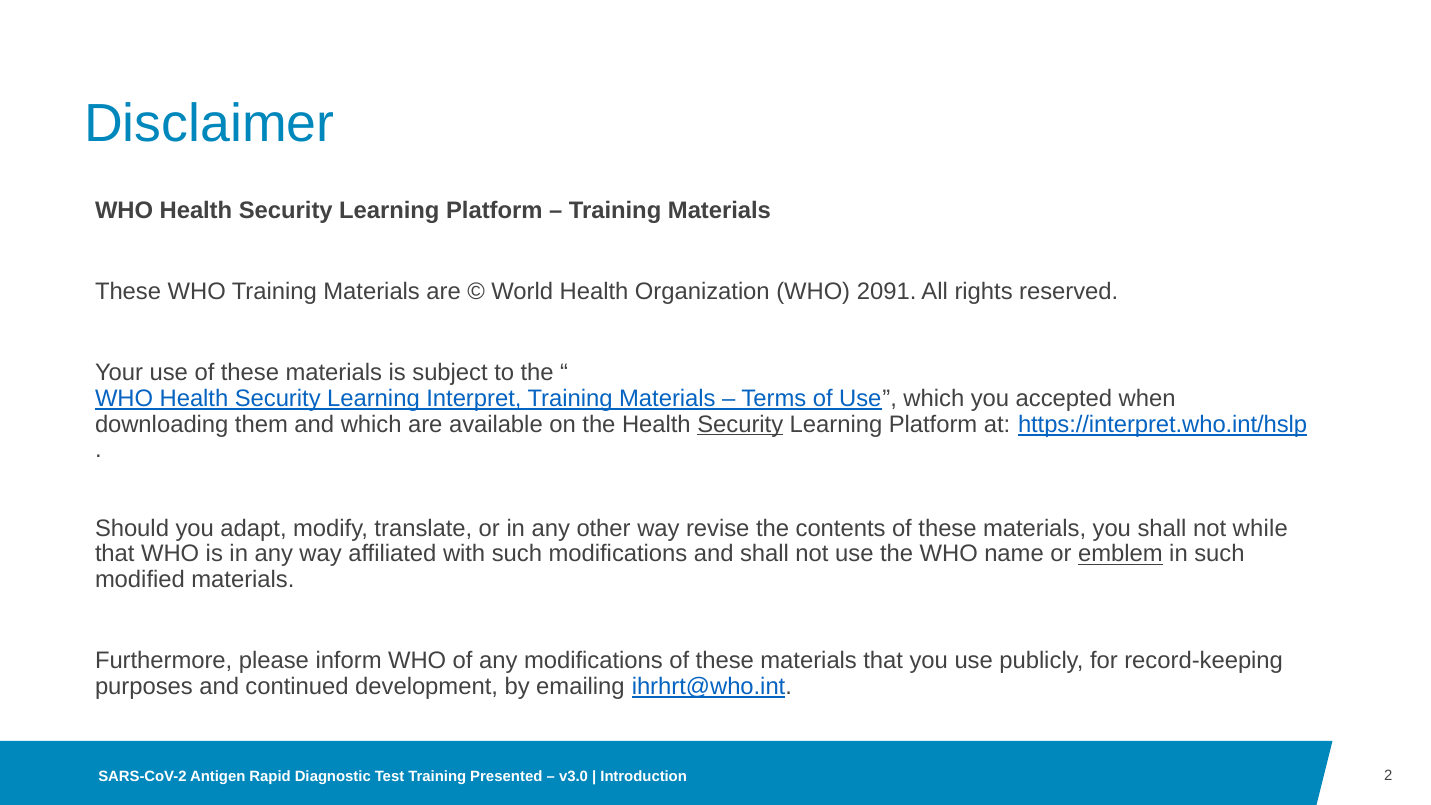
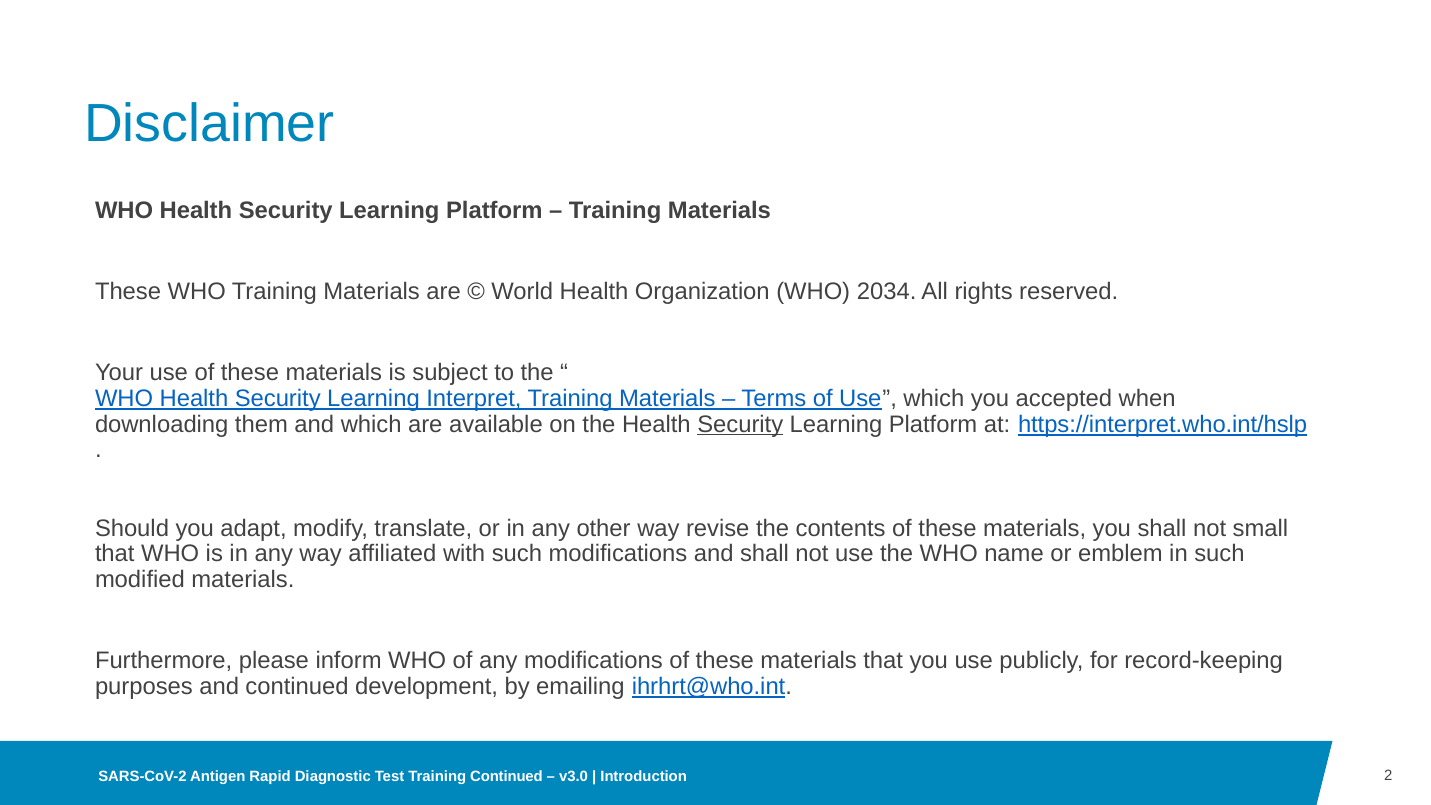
2091: 2091 -> 2034 (887, 292)
while: while -> small (1260, 528)
emblem underline: present -> none (1120, 554)
Training Presented: Presented -> Continued (506, 777)
